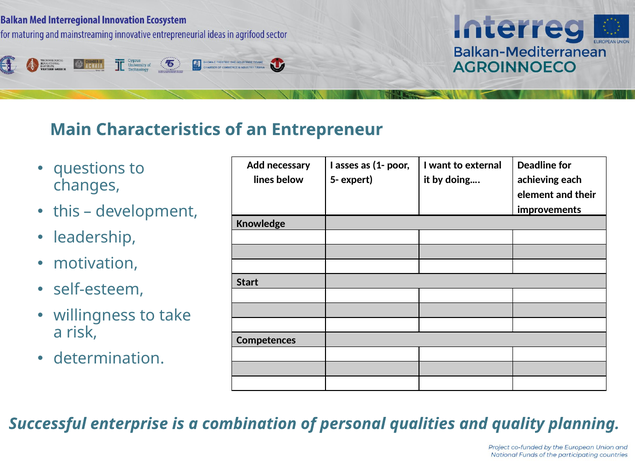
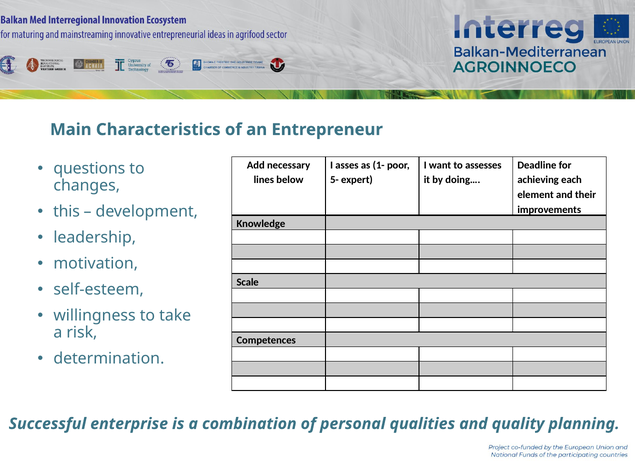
external: external -> assesses (483, 165)
Start: Start -> Scale (248, 282)
